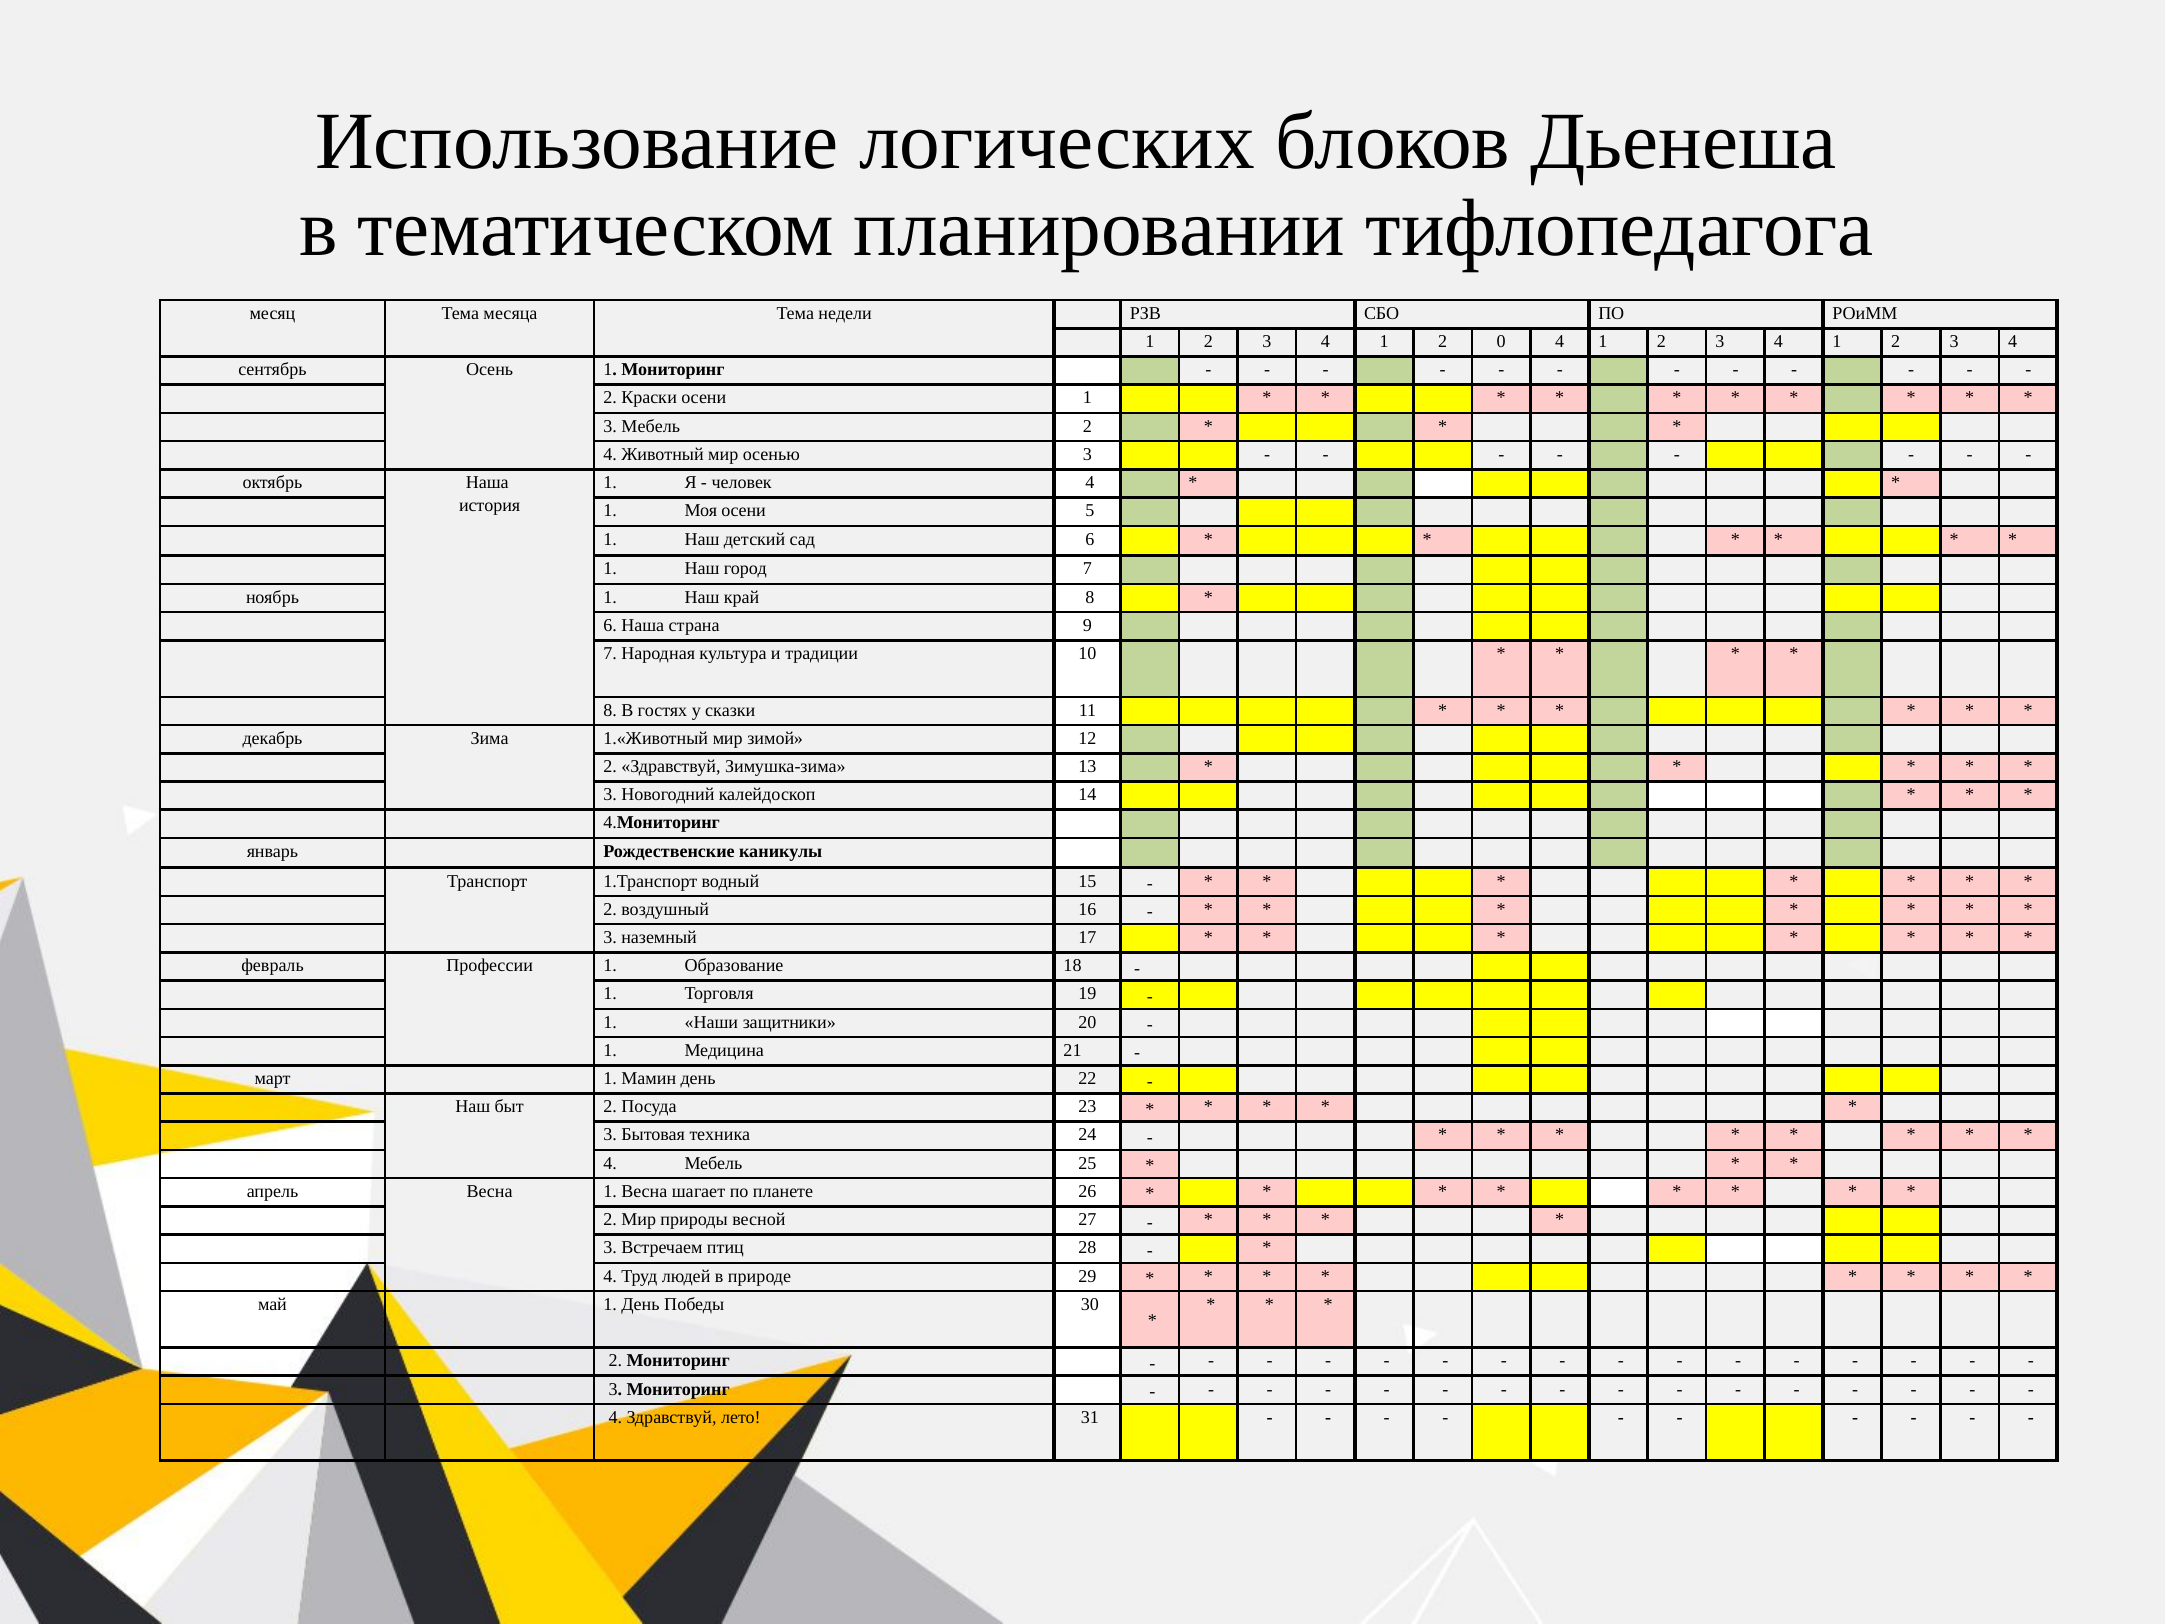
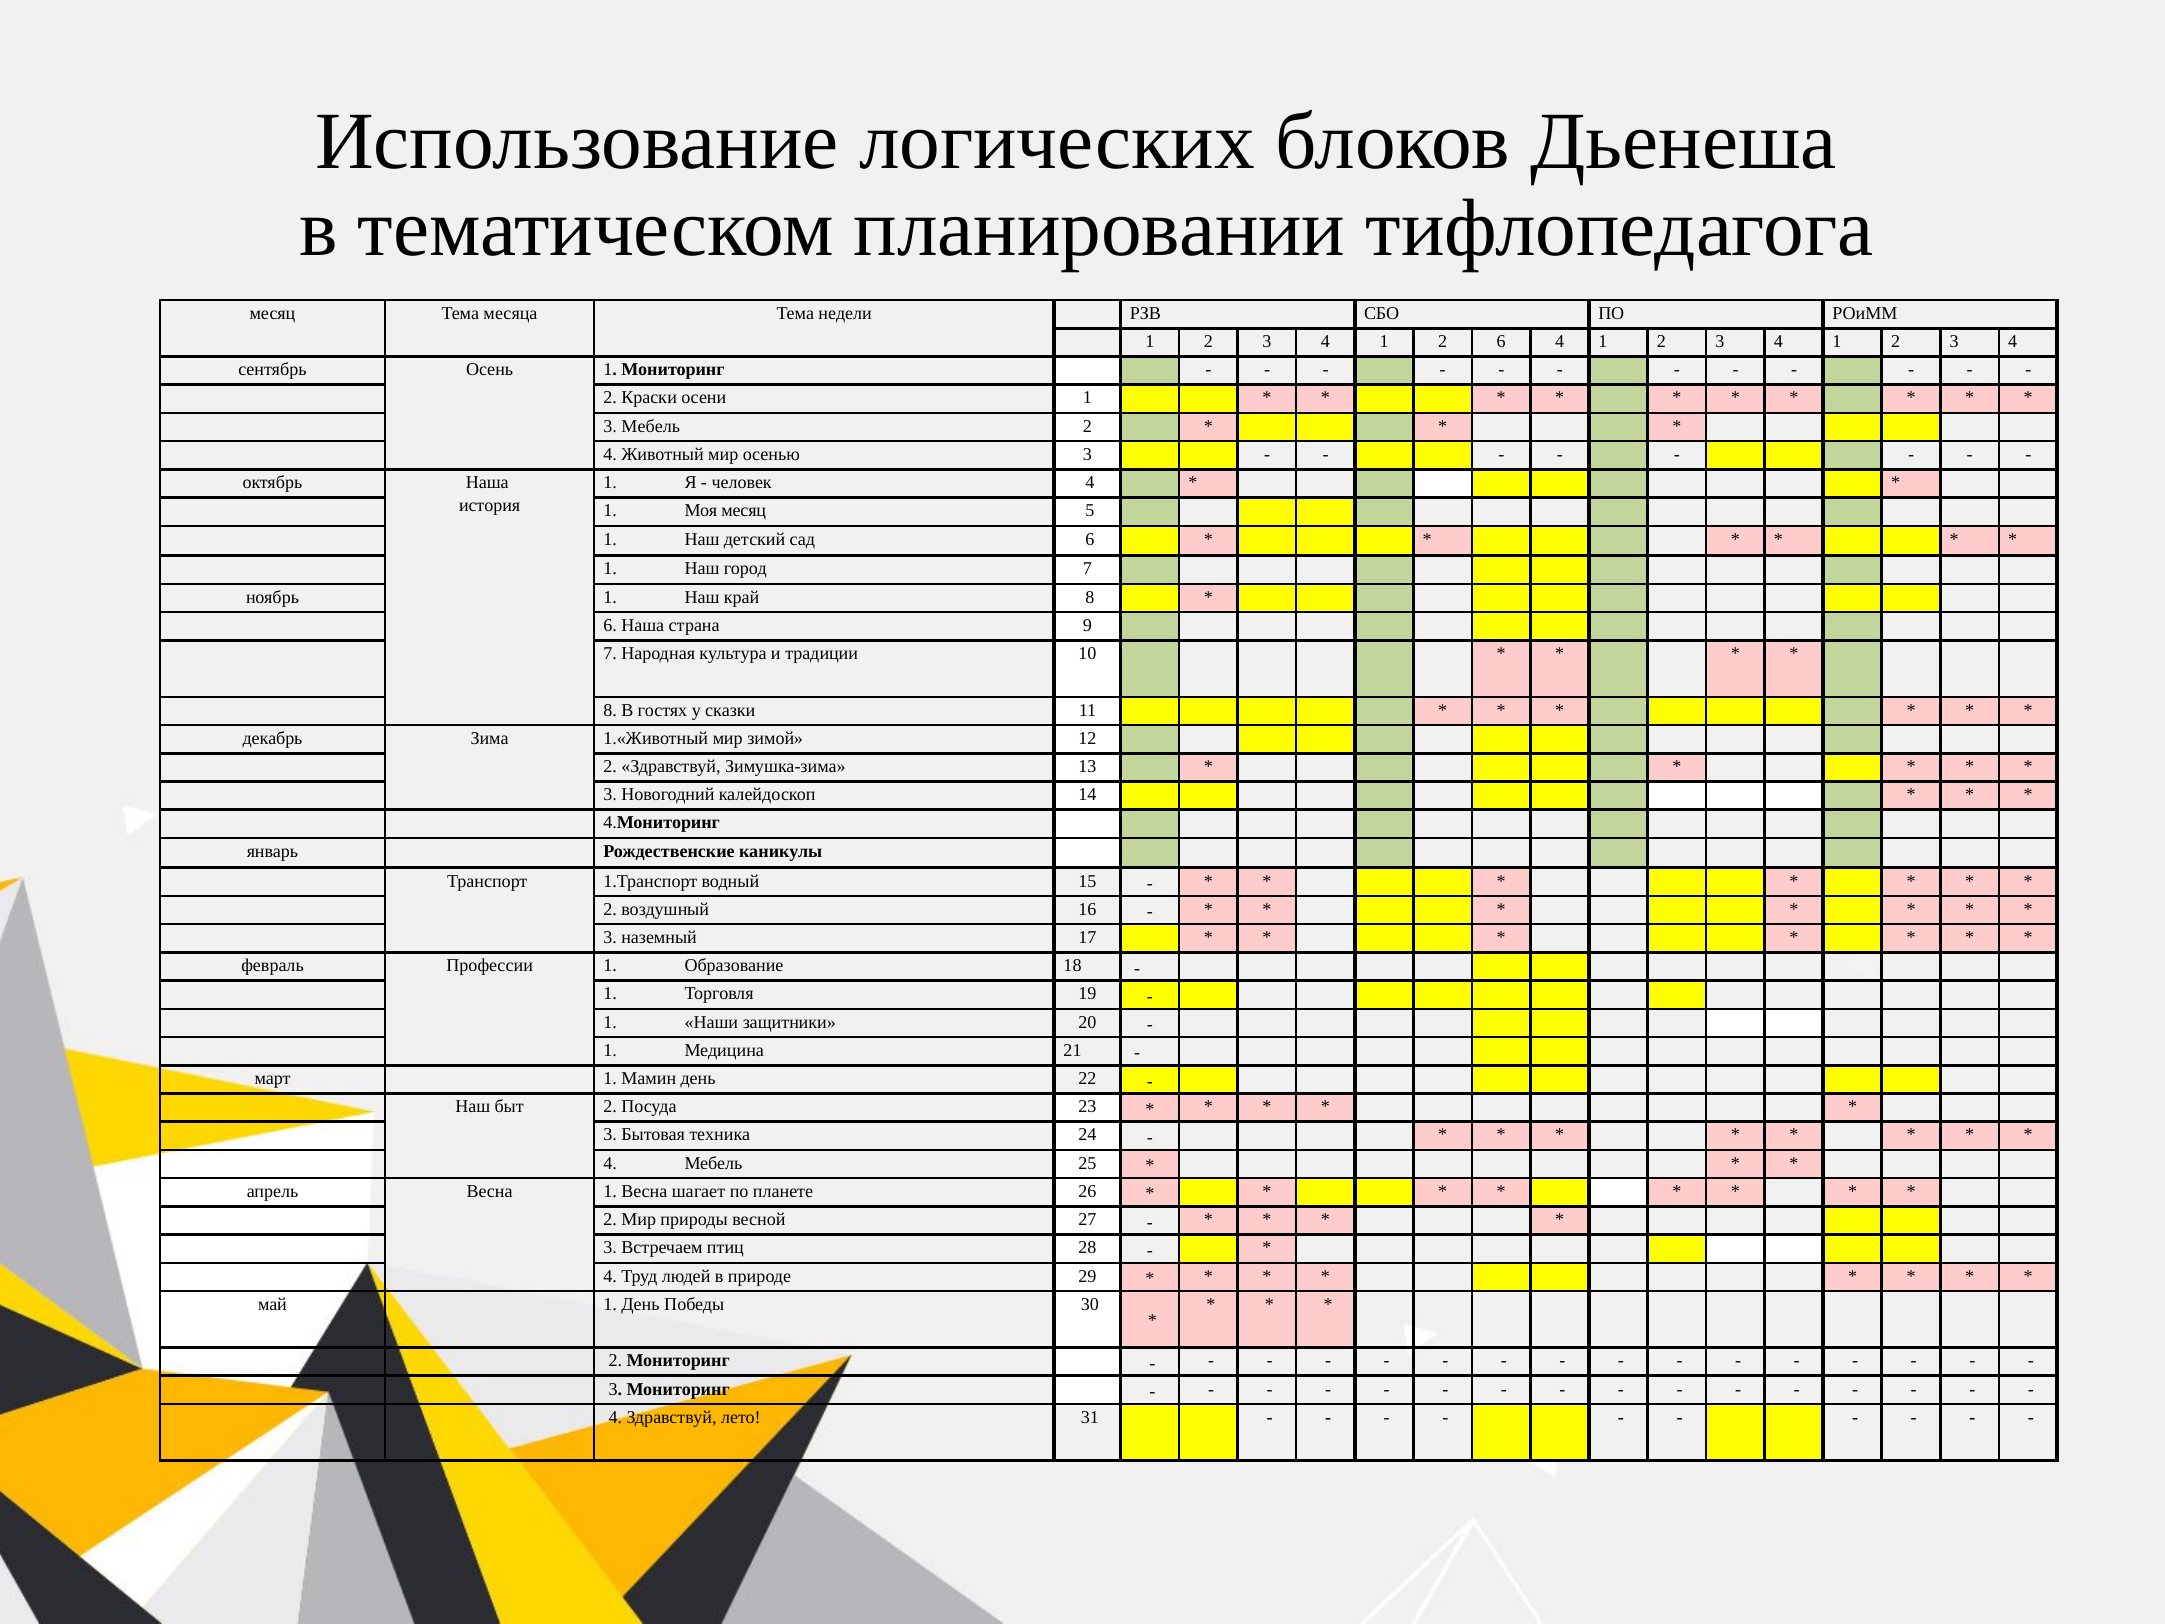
2 0: 0 -> 6 (1501, 342)
Моя осени: осени -> месяц (744, 511)
